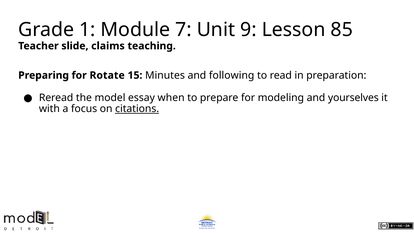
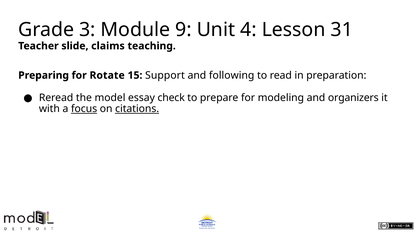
1: 1 -> 3 (87, 30)
7: 7 -> 9 (183, 30)
9: 9 -> 4 (248, 30)
85: 85 -> 31 (342, 30)
Minutes: Minutes -> Support (165, 75)
when: when -> check (171, 98)
yourselves: yourselves -> organizers (353, 98)
focus underline: none -> present (84, 109)
